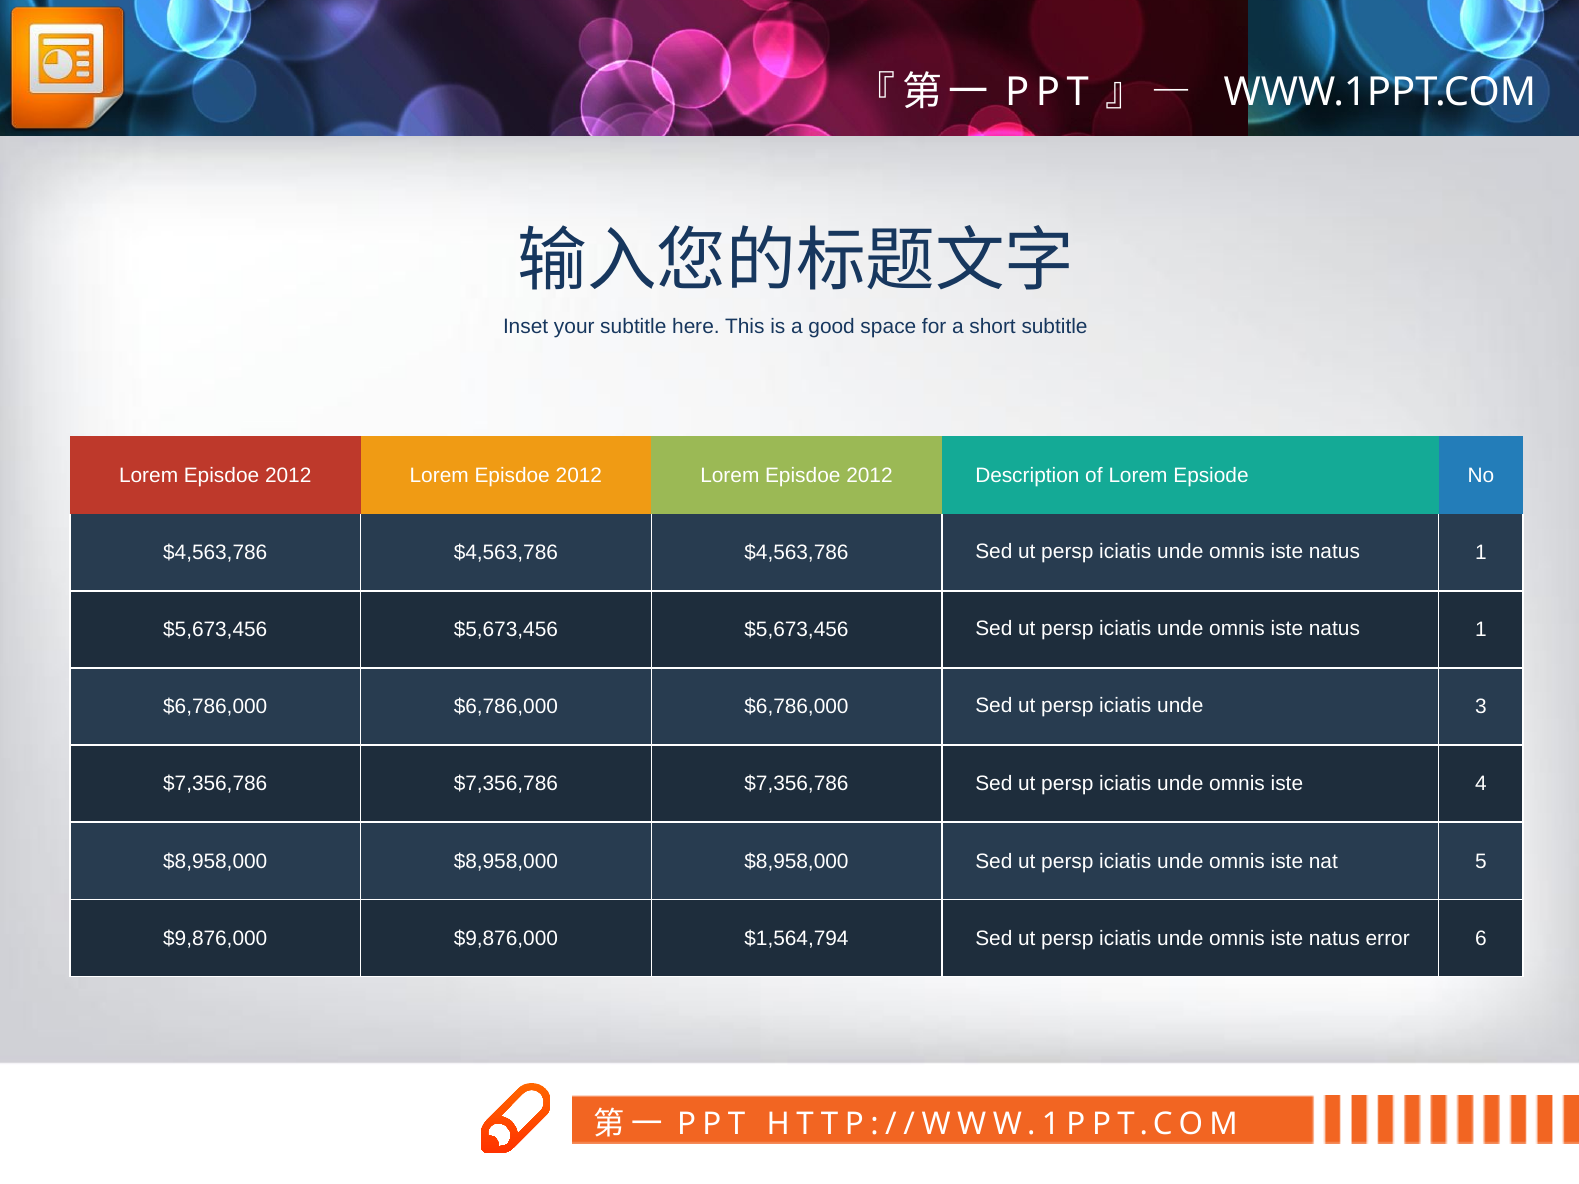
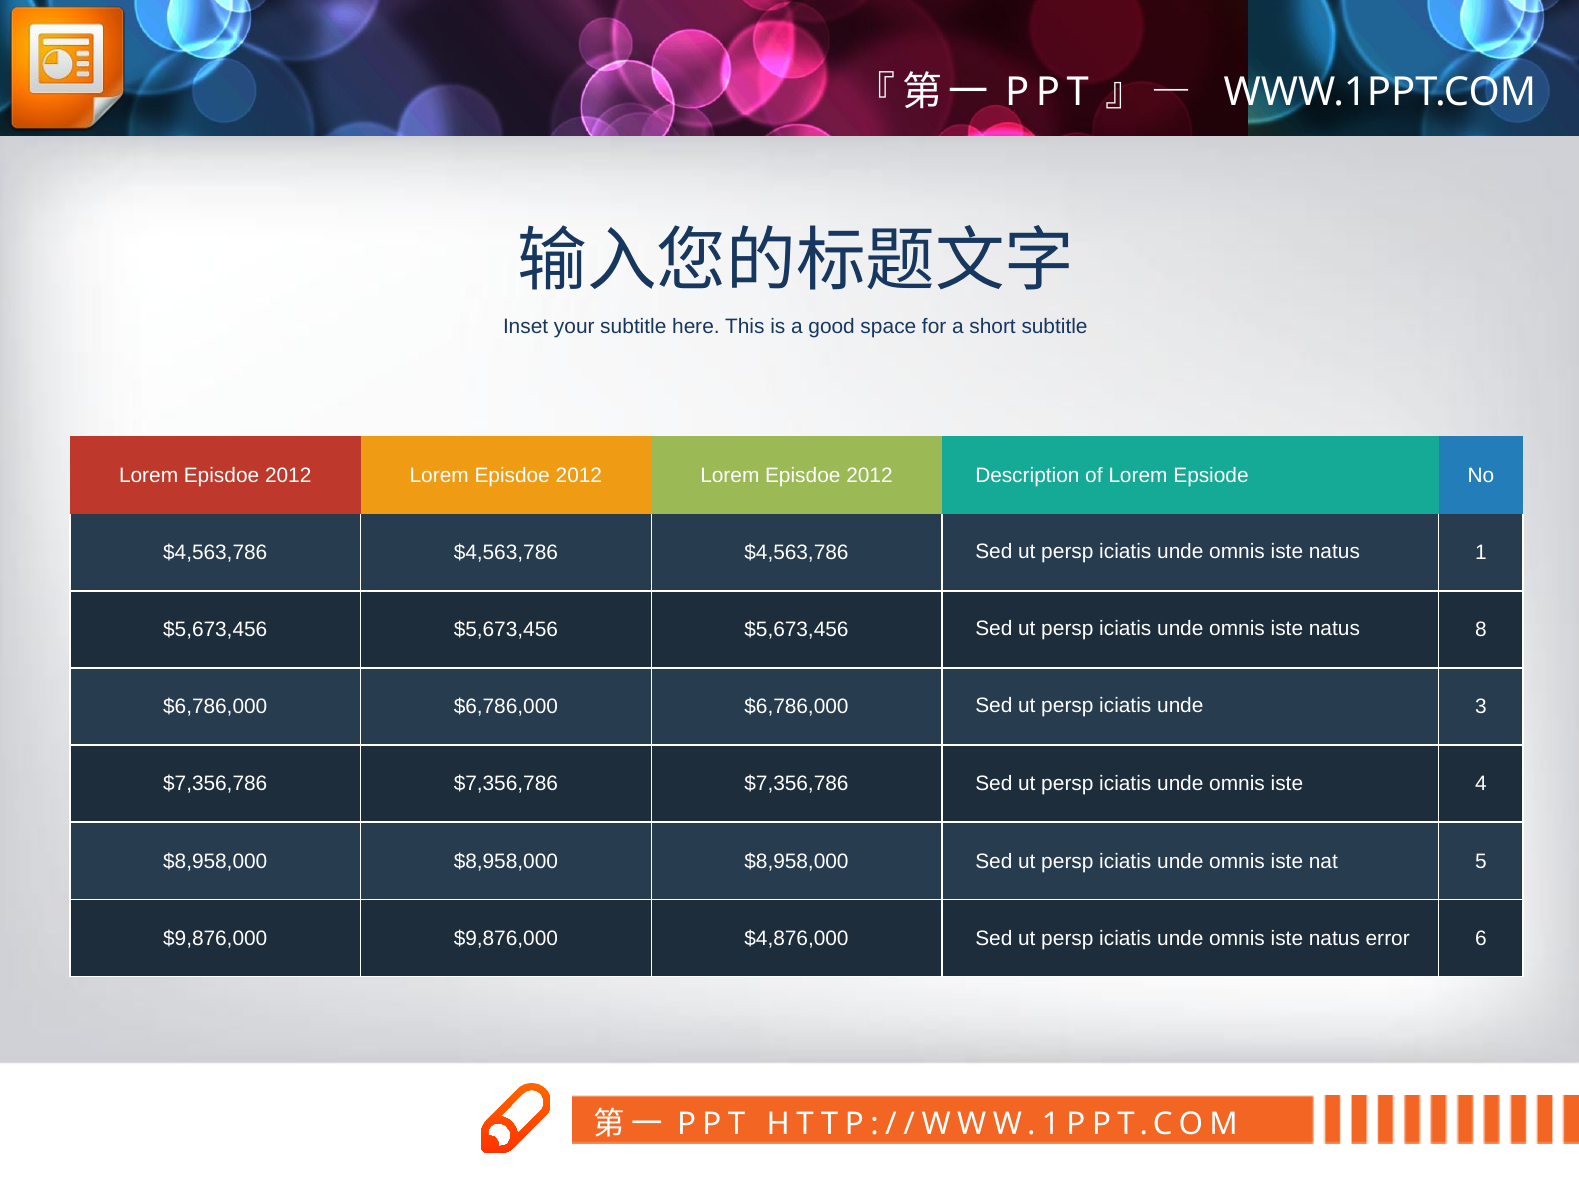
1: 1 -> 8 (1481, 630)
$1,564,794: $1,564,794 -> $4,876,000 (796, 938)
